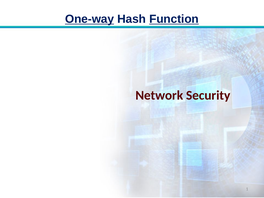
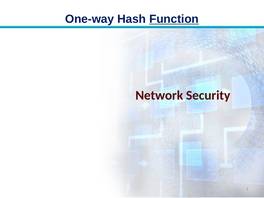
One-way underline: present -> none (90, 19)
